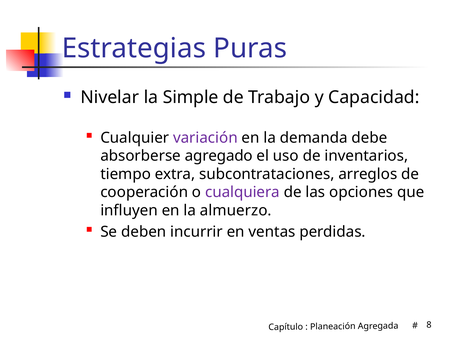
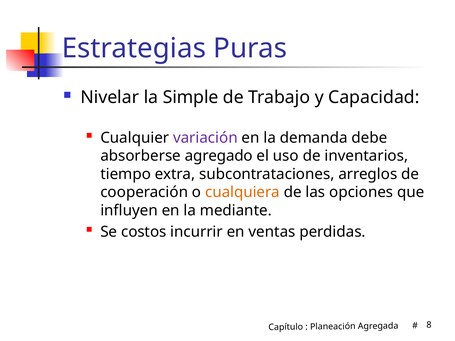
cualquiera colour: purple -> orange (242, 192)
almuerzo: almuerzo -> mediante (236, 211)
deben: deben -> costos (144, 232)
